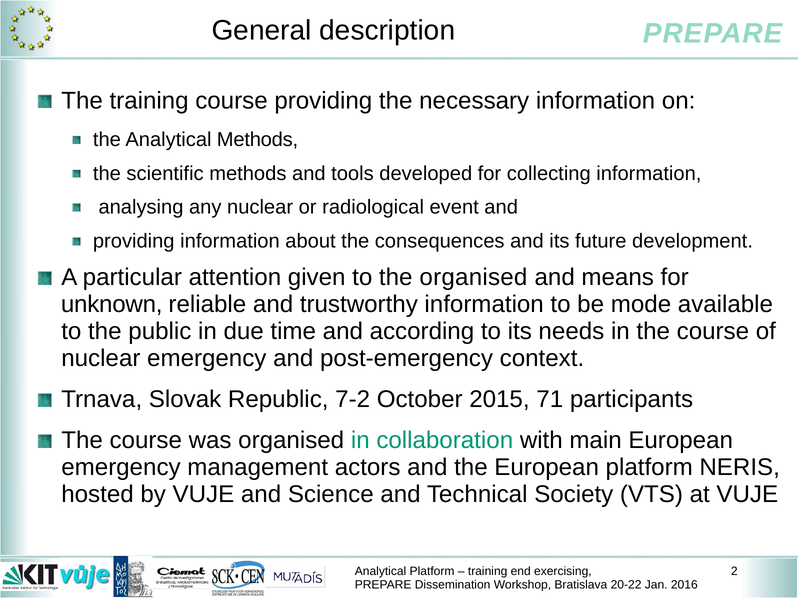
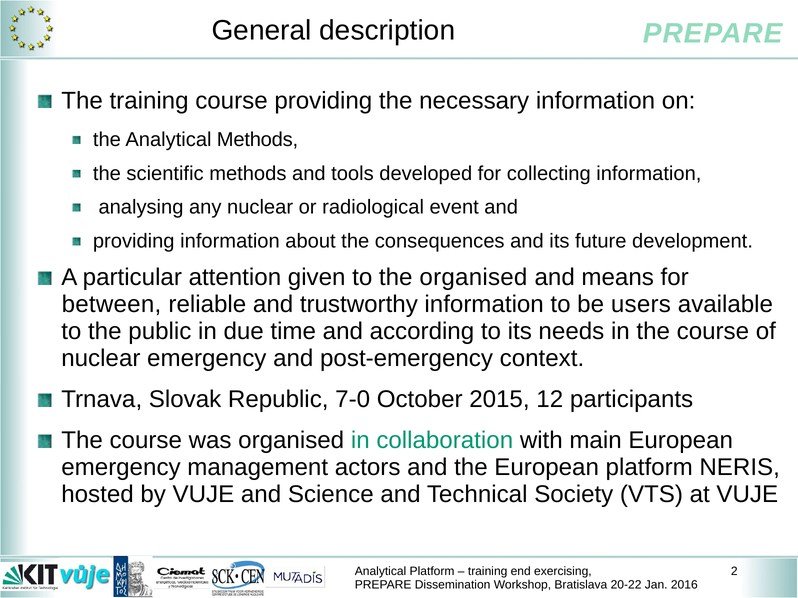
unknown: unknown -> between (111, 304)
mode: mode -> users (641, 304)
7-2: 7-2 -> 7-0 (353, 400)
71: 71 -> 12 (550, 400)
